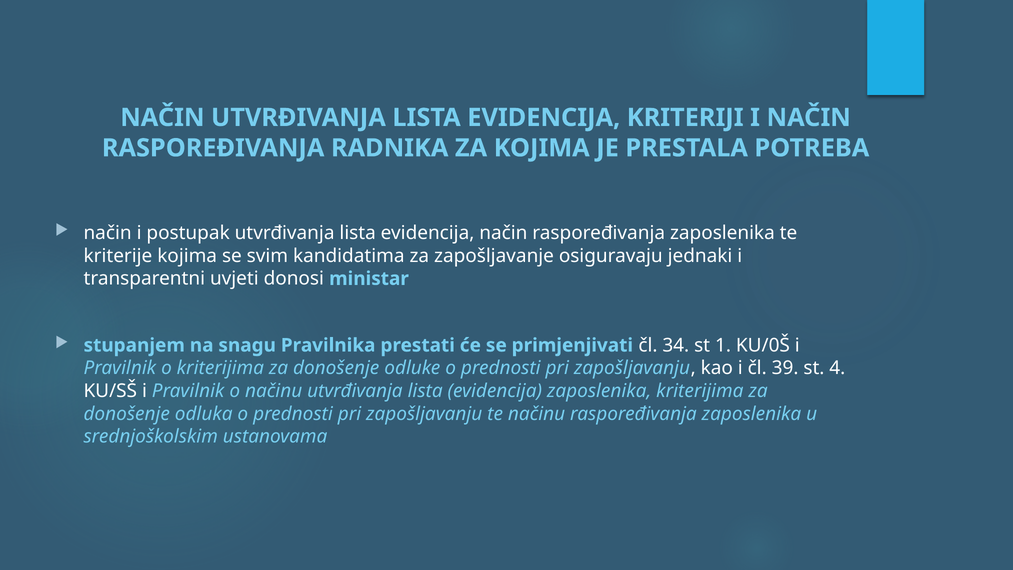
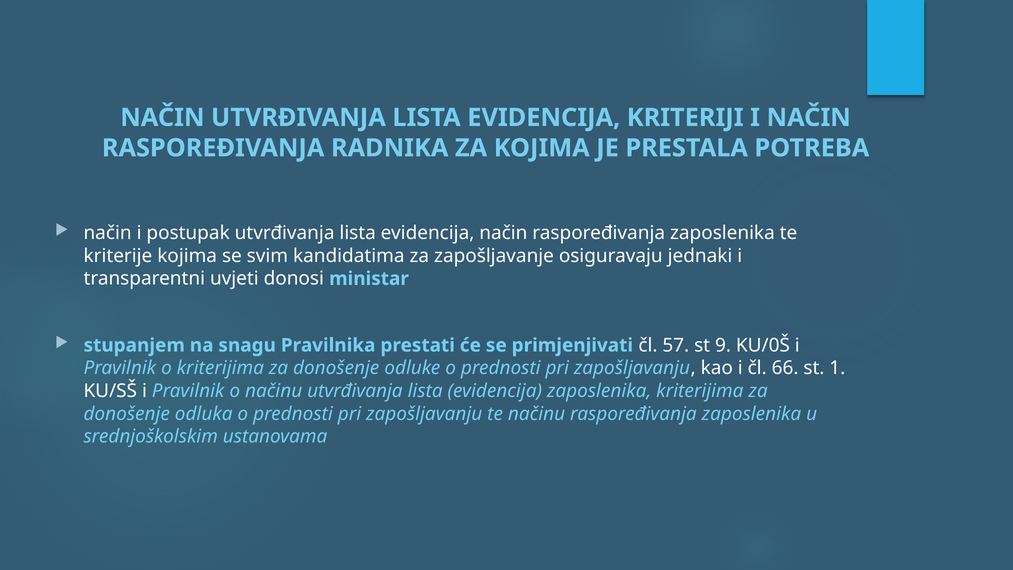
34: 34 -> 57 (676, 345)
1: 1 -> 9 (723, 345)
39: 39 -> 66 (785, 368)
4: 4 -> 1 (837, 368)
